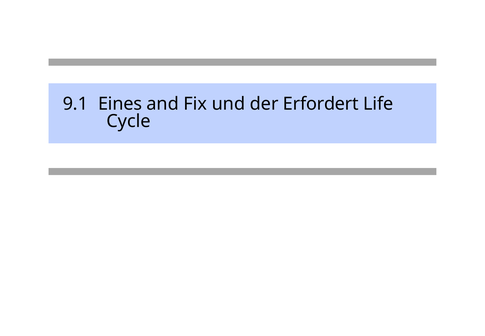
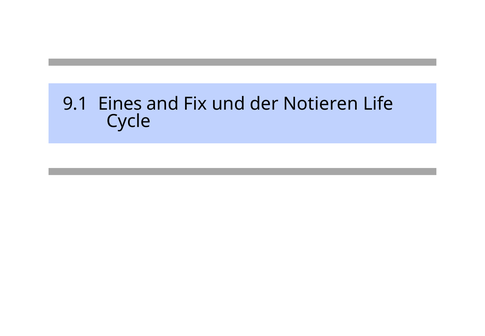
Erfordert: Erfordert -> Notieren (321, 104)
